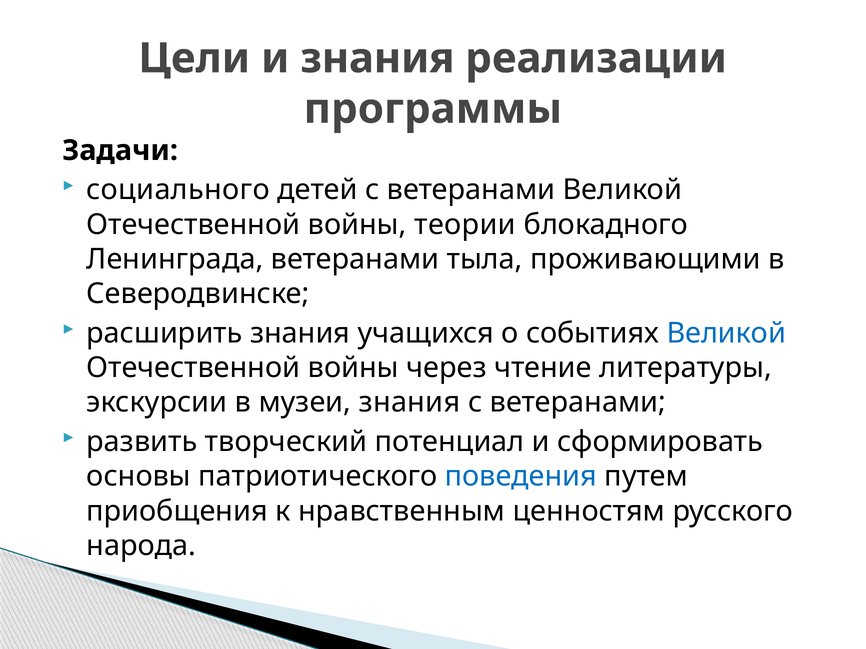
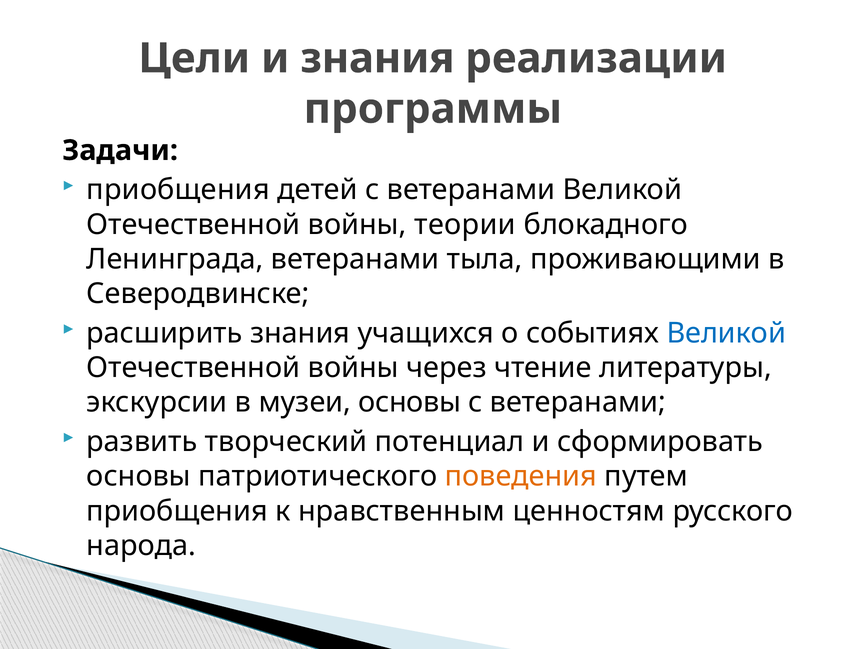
социального: социального -> приобщения (178, 190)
музеи знания: знания -> основы (410, 403)
поведения colour: blue -> orange (521, 477)
